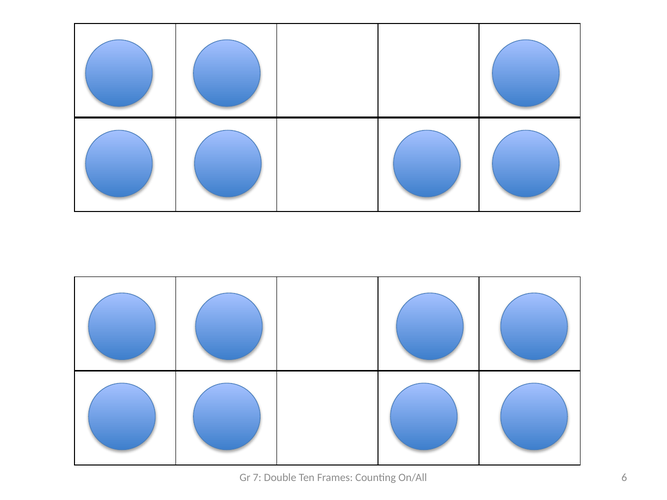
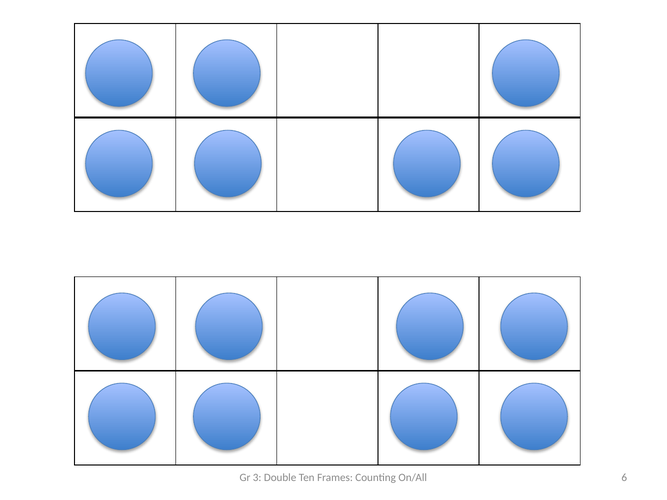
7: 7 -> 3 (257, 478)
